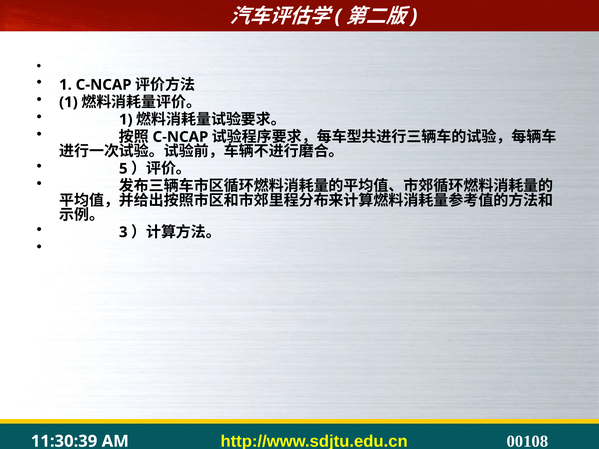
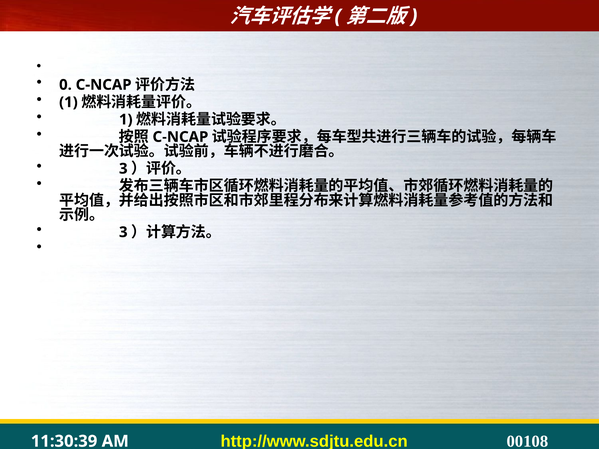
1: 1 -> 0 (65, 85)
5: 5 -> 3 (123, 169)
